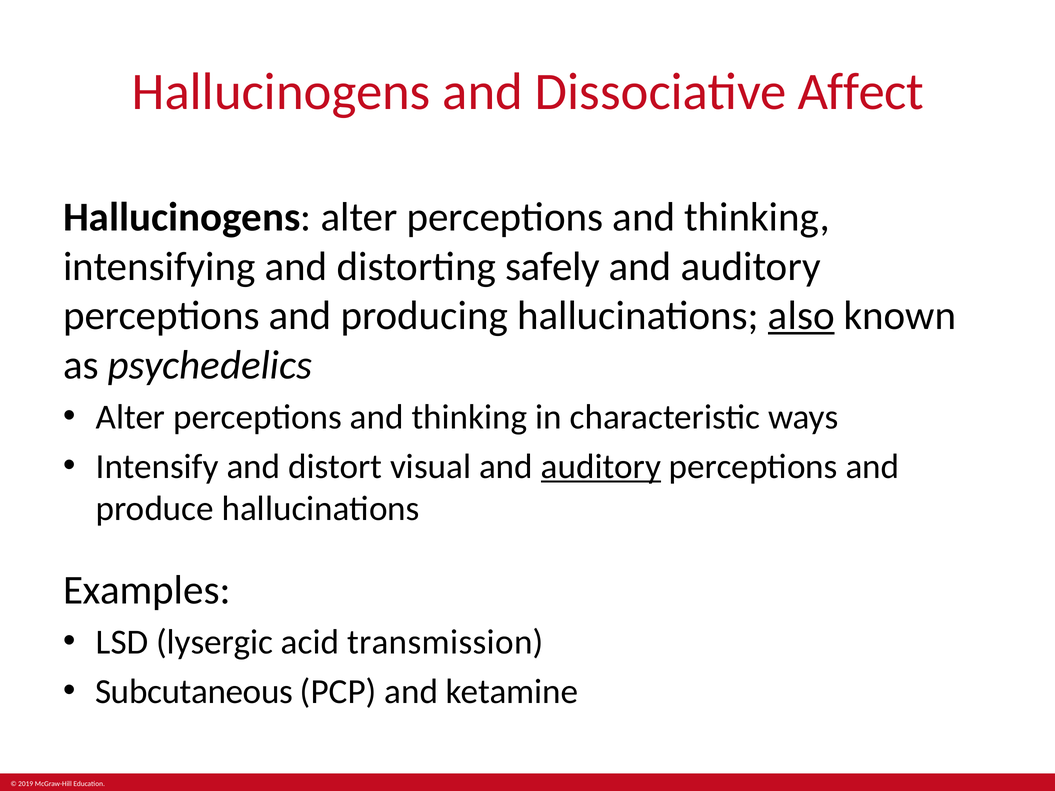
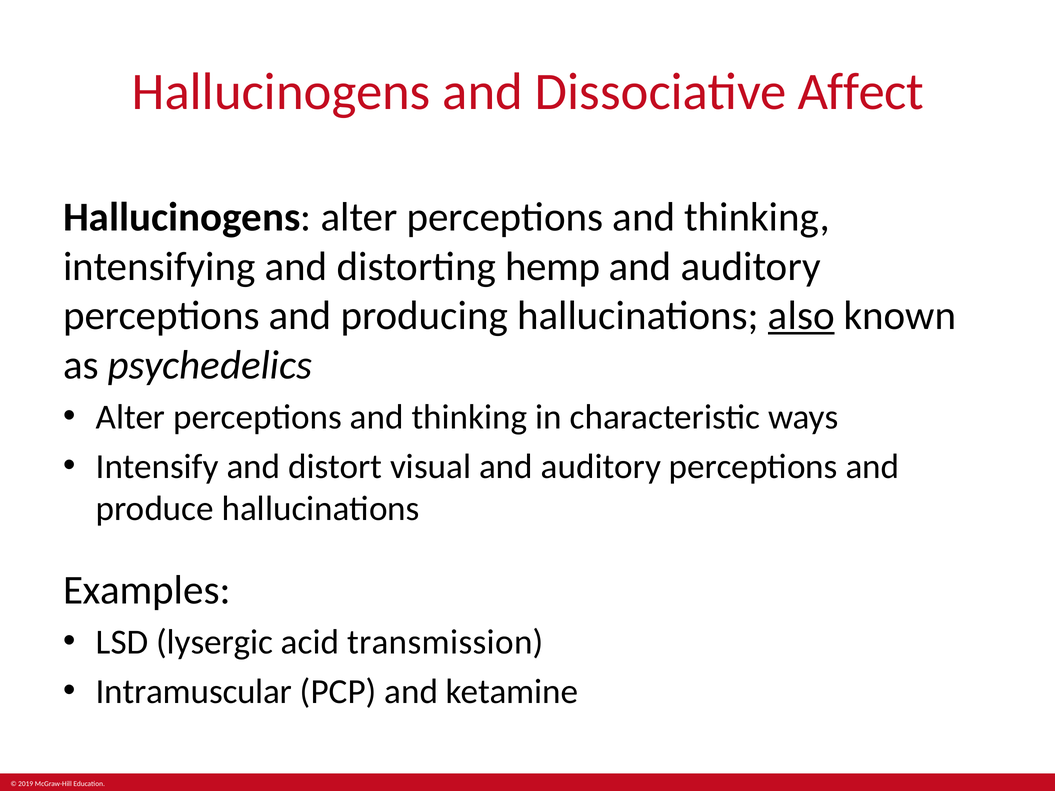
safely: safely -> hemp (553, 267)
auditory underline: present -> none (601, 467)
Subcutaneous: Subcutaneous -> Intramuscular (194, 692)
